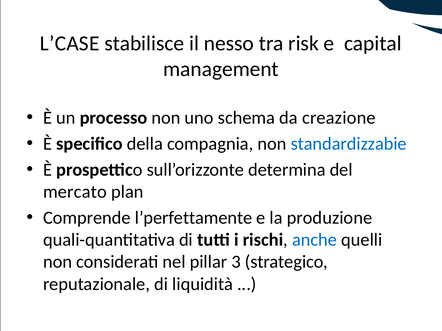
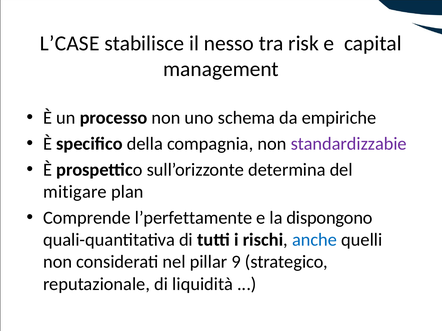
creazione: creazione -> empiriche (339, 118)
standardizzabie colour: blue -> purple (349, 144)
mercato: mercato -> mitigare (75, 192)
produzione: produzione -> dispongono (330, 218)
3: 3 -> 9 (236, 262)
